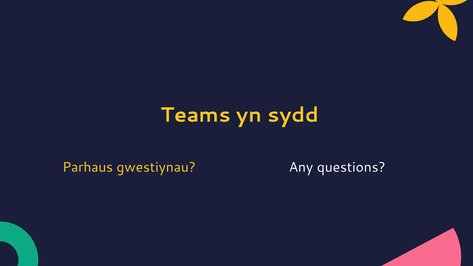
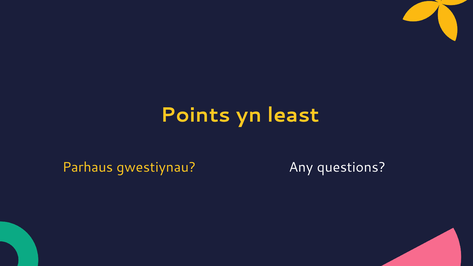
Teams: Teams -> Points (195, 115)
sydd: sydd -> least (293, 115)
